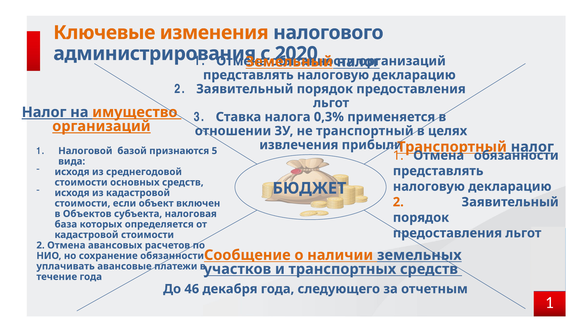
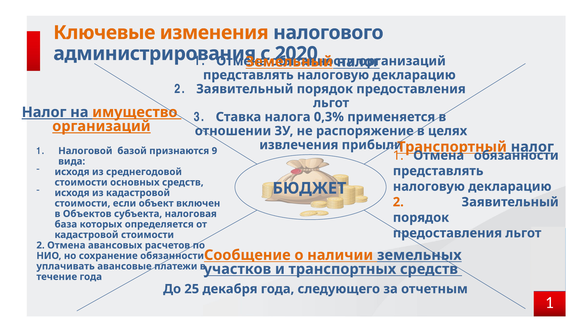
не транспортный: транспортный -> распоряжение (365, 131)
5: 5 -> 9 (214, 151)
46: 46 -> 25 (192, 288)
